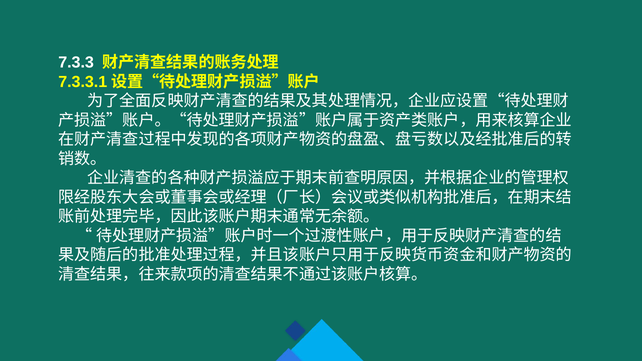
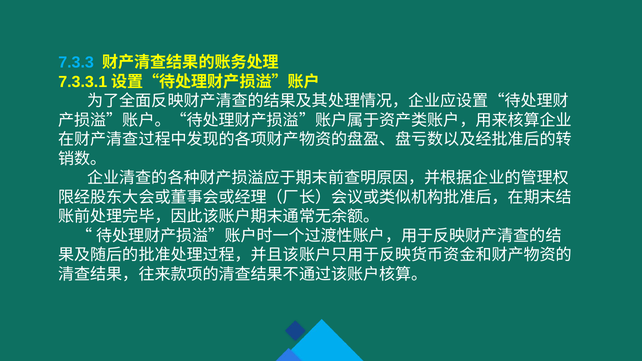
7.3.3 colour: white -> light blue (76, 63)
